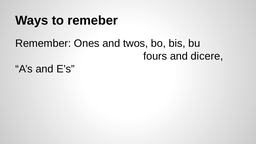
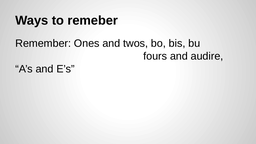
dicere: dicere -> audire (207, 56)
